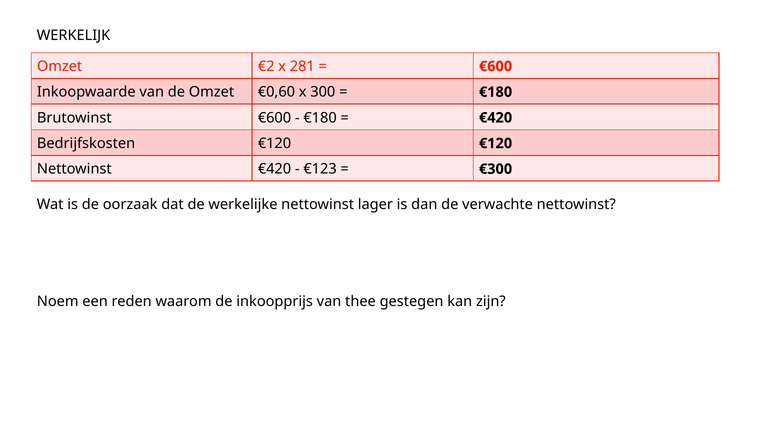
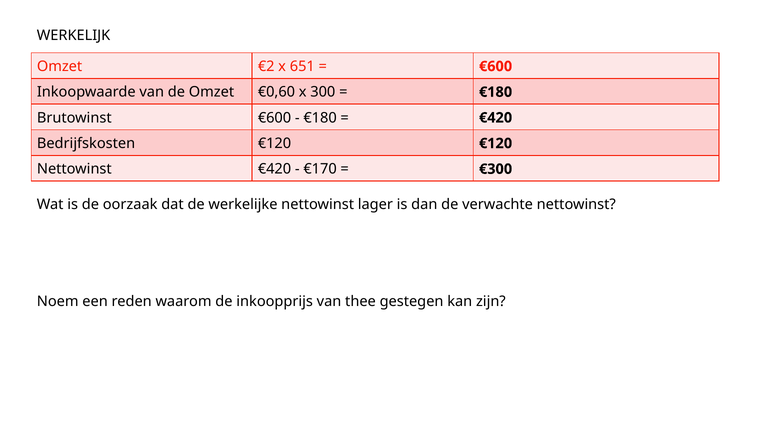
281: 281 -> 651 (302, 66)
€123: €123 -> €170 (320, 169)
